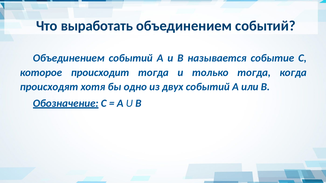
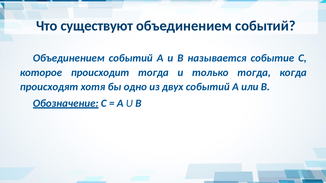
выработать: выработать -> существуют (97, 26)
